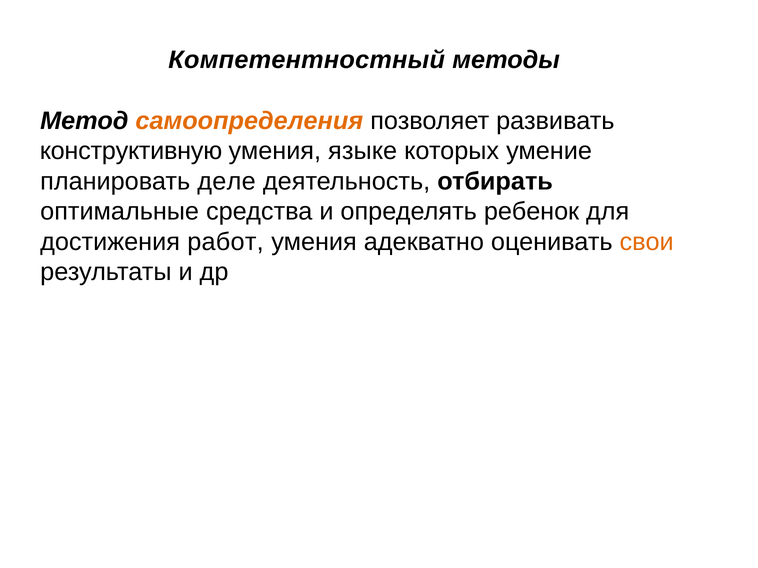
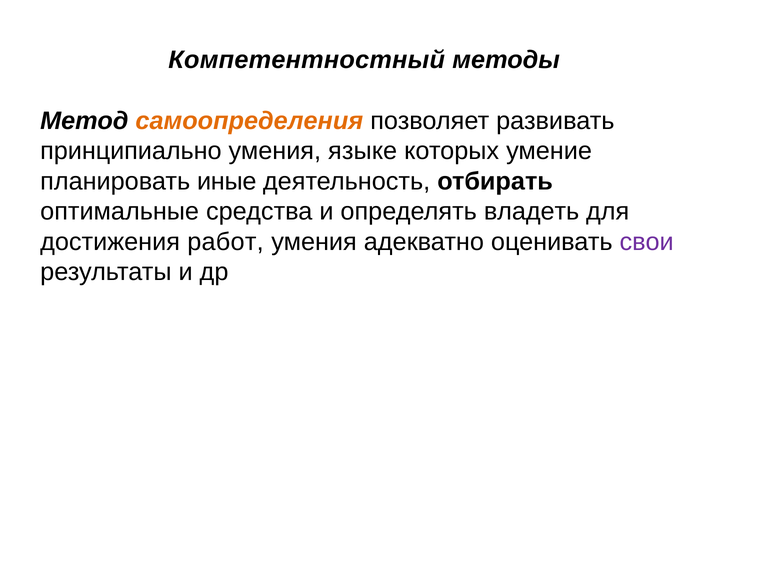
конструктивную: конструктивную -> принципиально (131, 151)
деле: деле -> иные (227, 181)
ребенок: ребенок -> владеть (532, 212)
свои colour: orange -> purple (647, 242)
